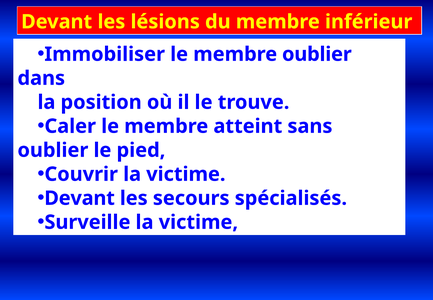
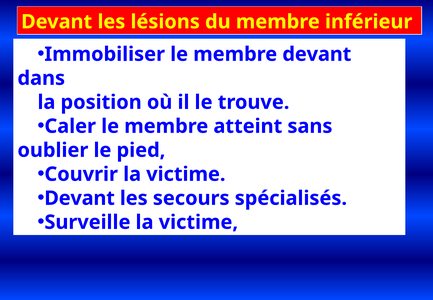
membre oublier: oublier -> devant (317, 54)
